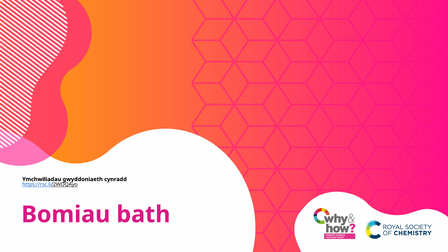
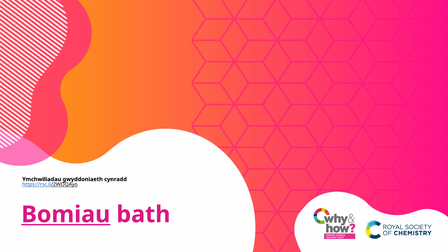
Bomiau underline: none -> present (66, 215)
